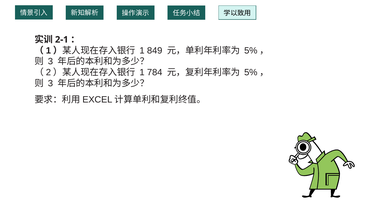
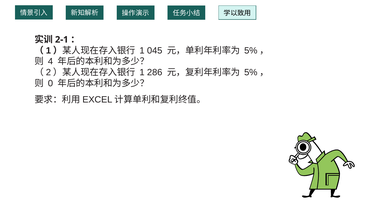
849: 849 -> 045 (155, 51)
3: 3 -> 4 (50, 62)
784: 784 -> 286 (155, 73)
3: 3 -> 0 (50, 83)
